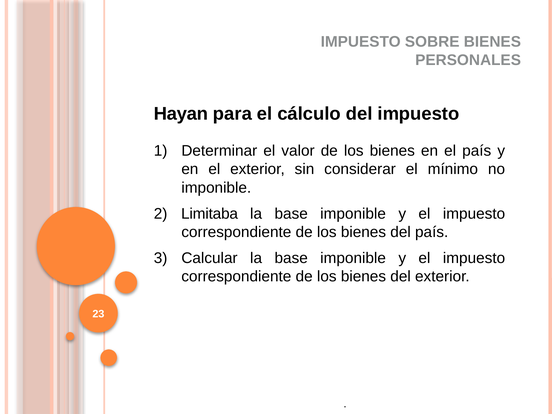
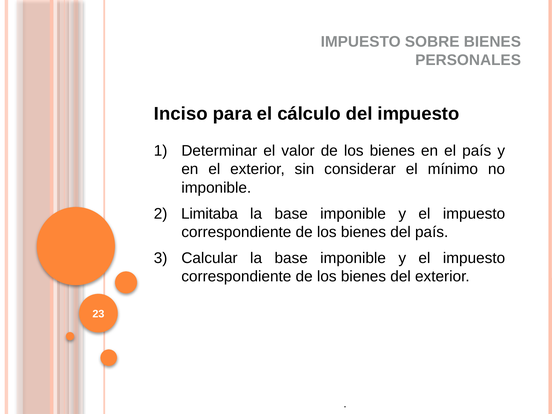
Hayan: Hayan -> Inciso (181, 114)
